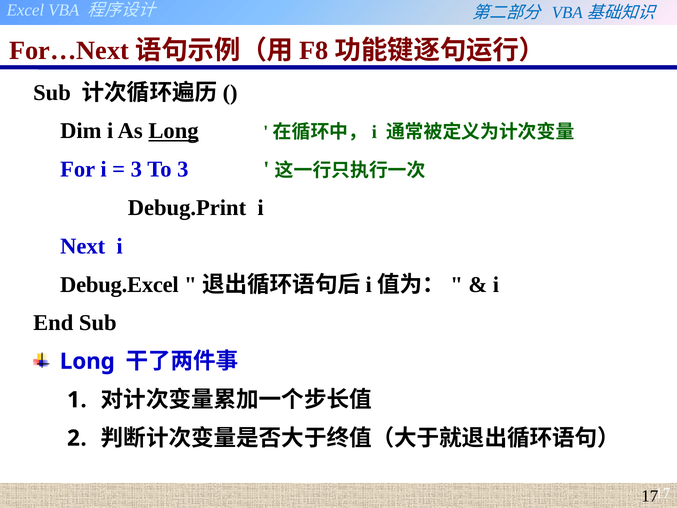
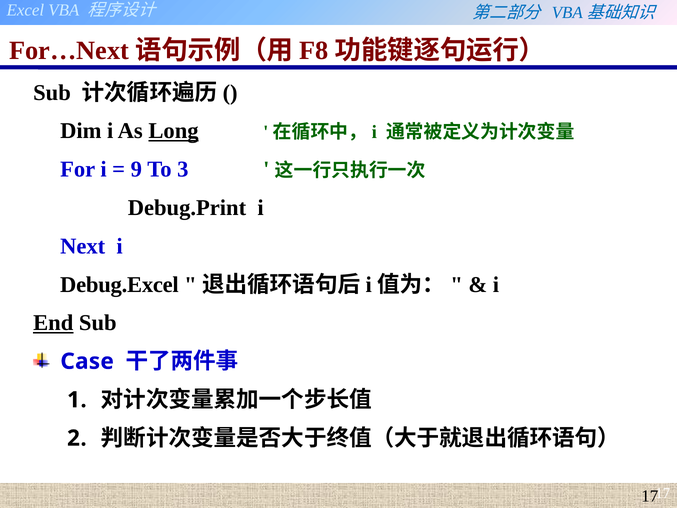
3: 3 -> 9 (136, 169)
End underline: none -> present (53, 323)
Long: Long -> Case (87, 361)
